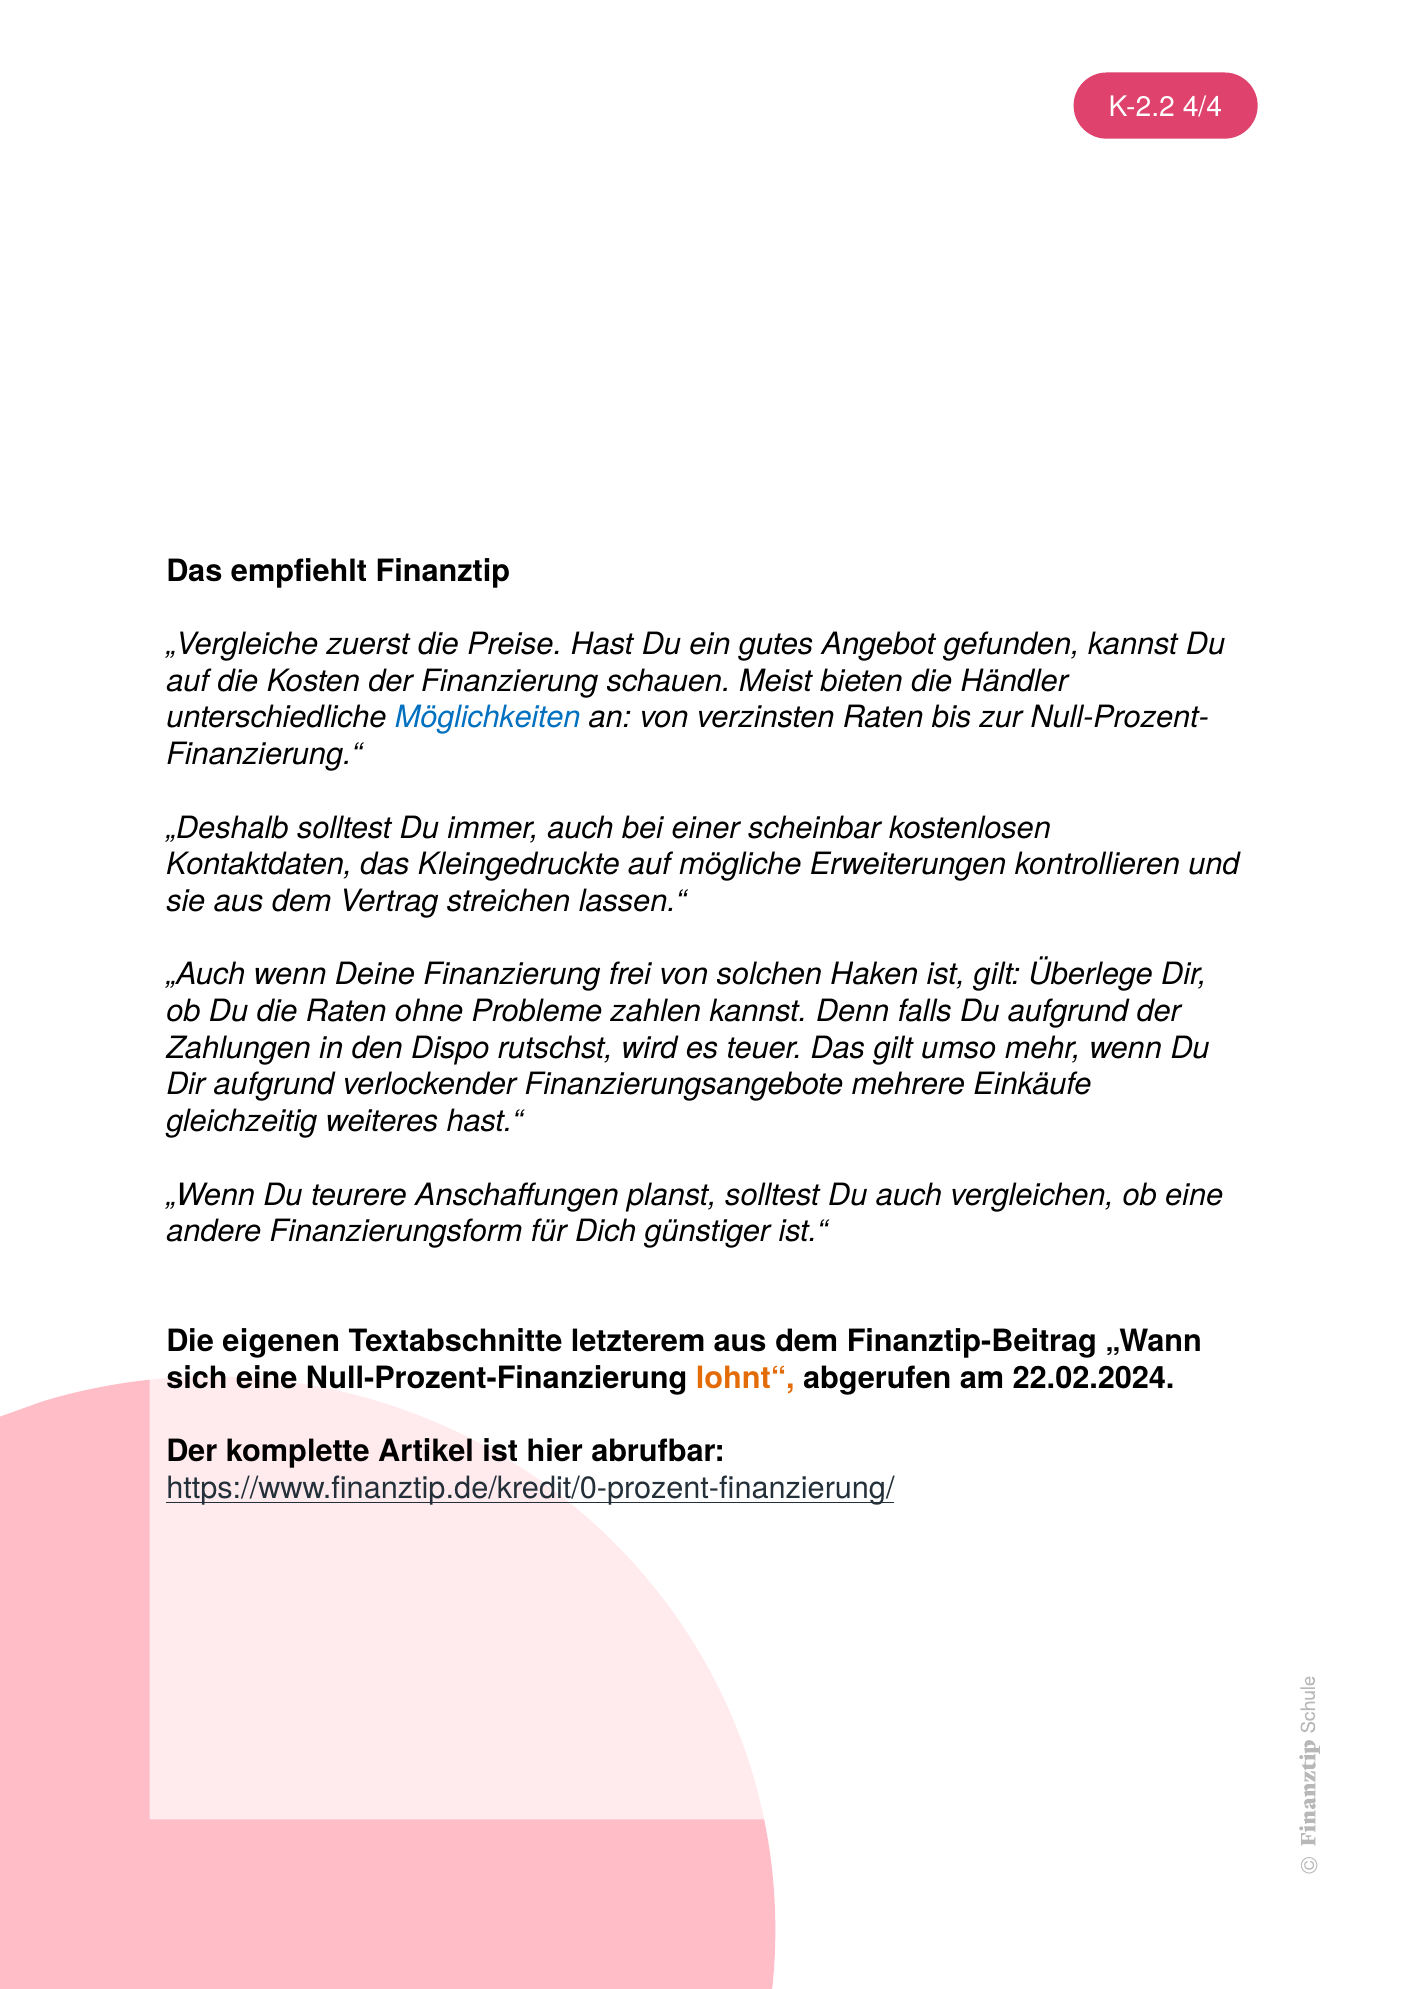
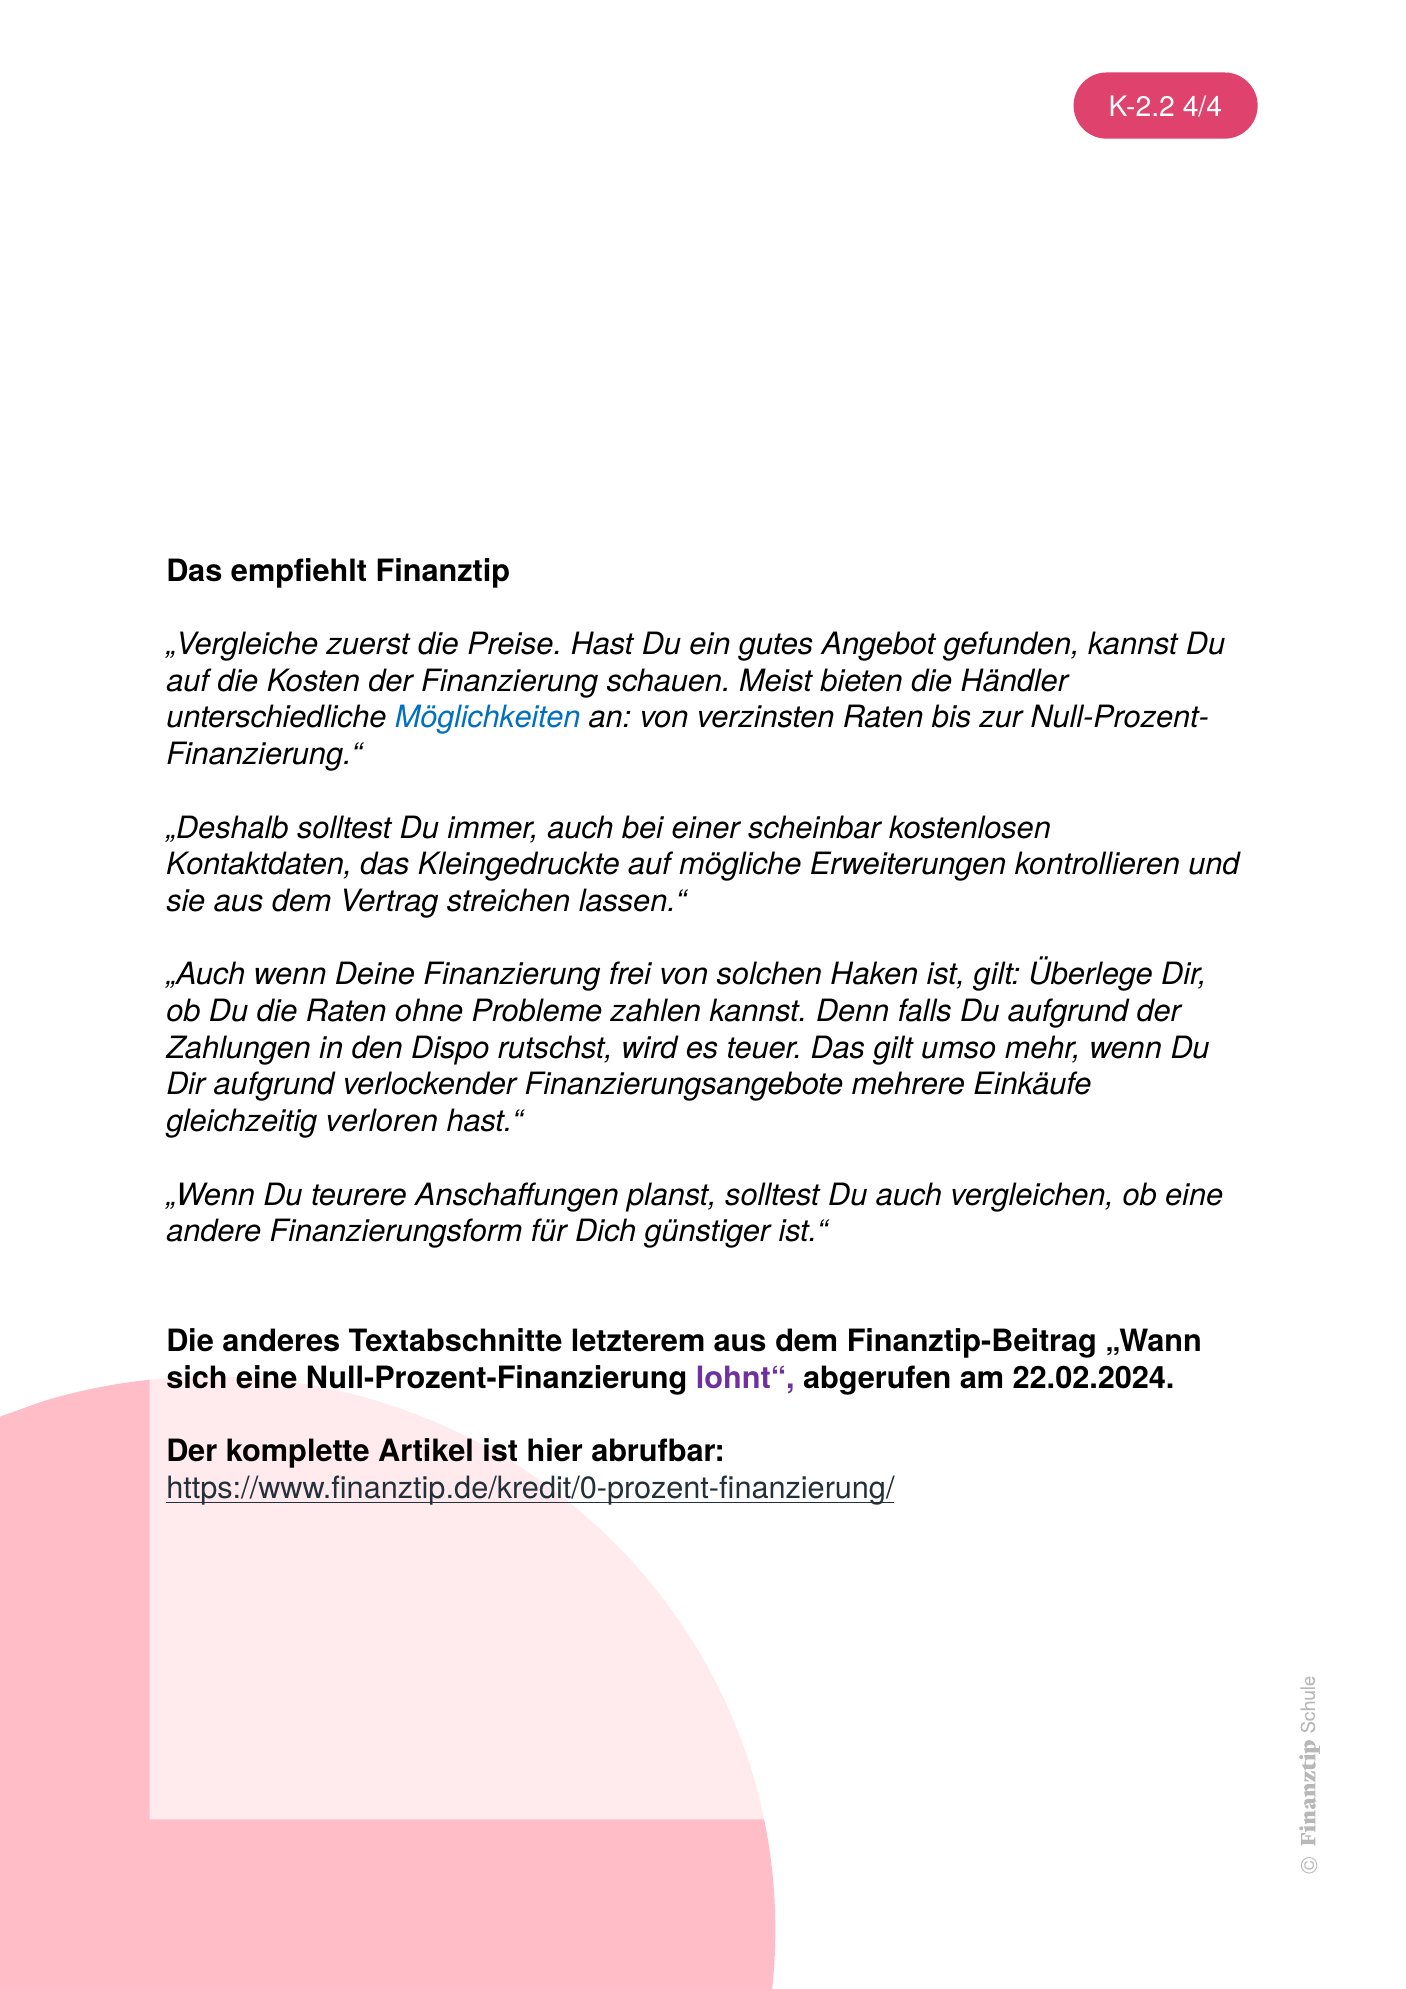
weiteres: weiteres -> verloren (382, 1121)
eigenen: eigenen -> anderes (281, 1341)
lohnt“ colour: orange -> purple (745, 1378)
